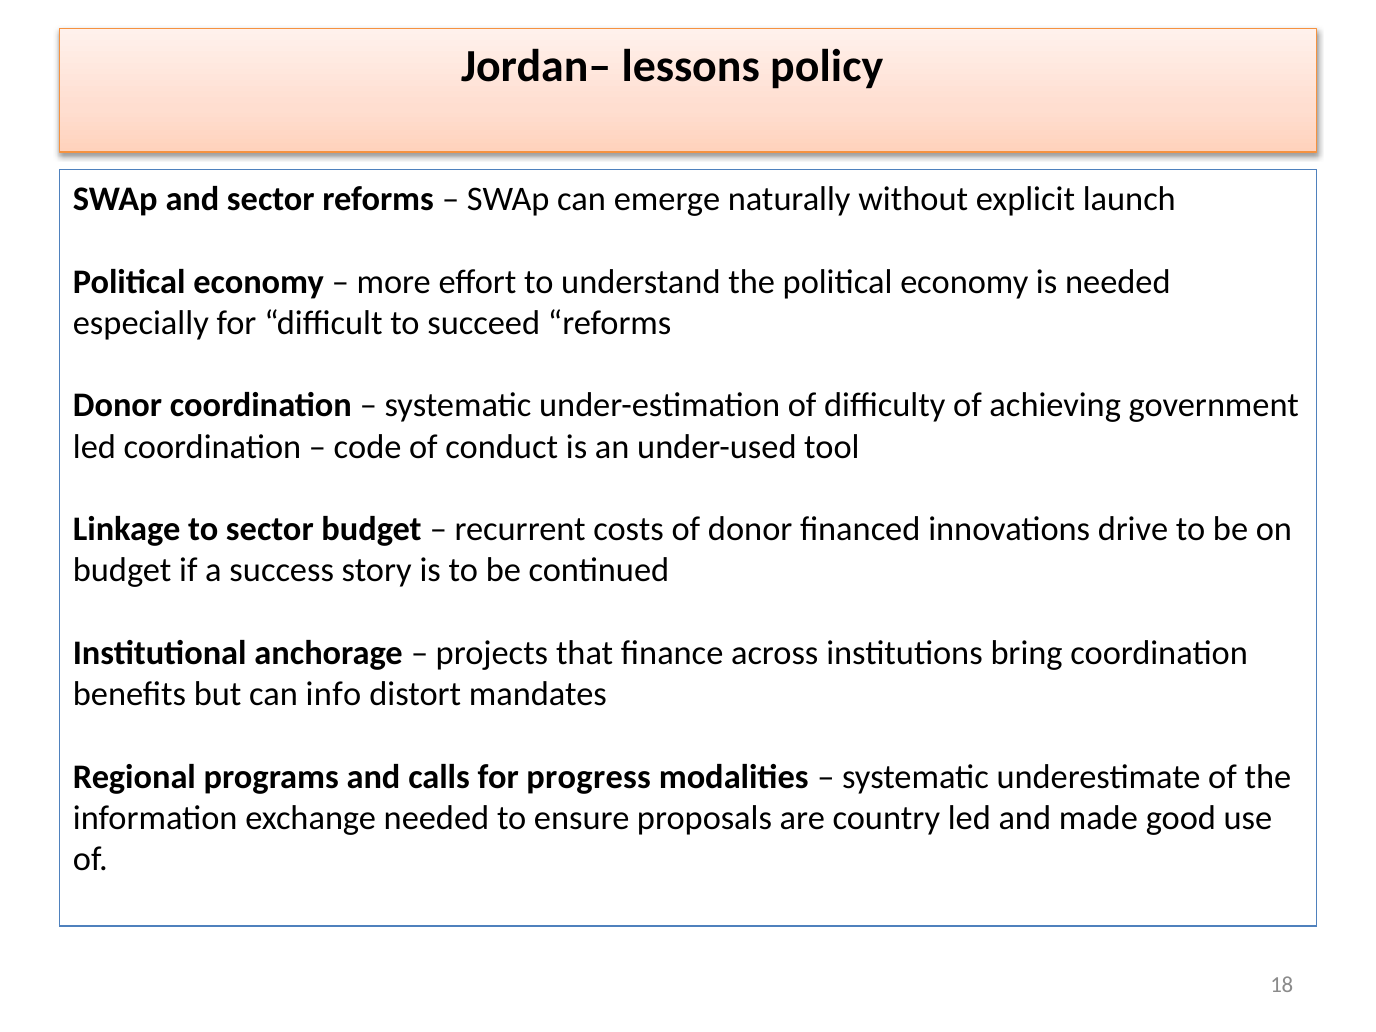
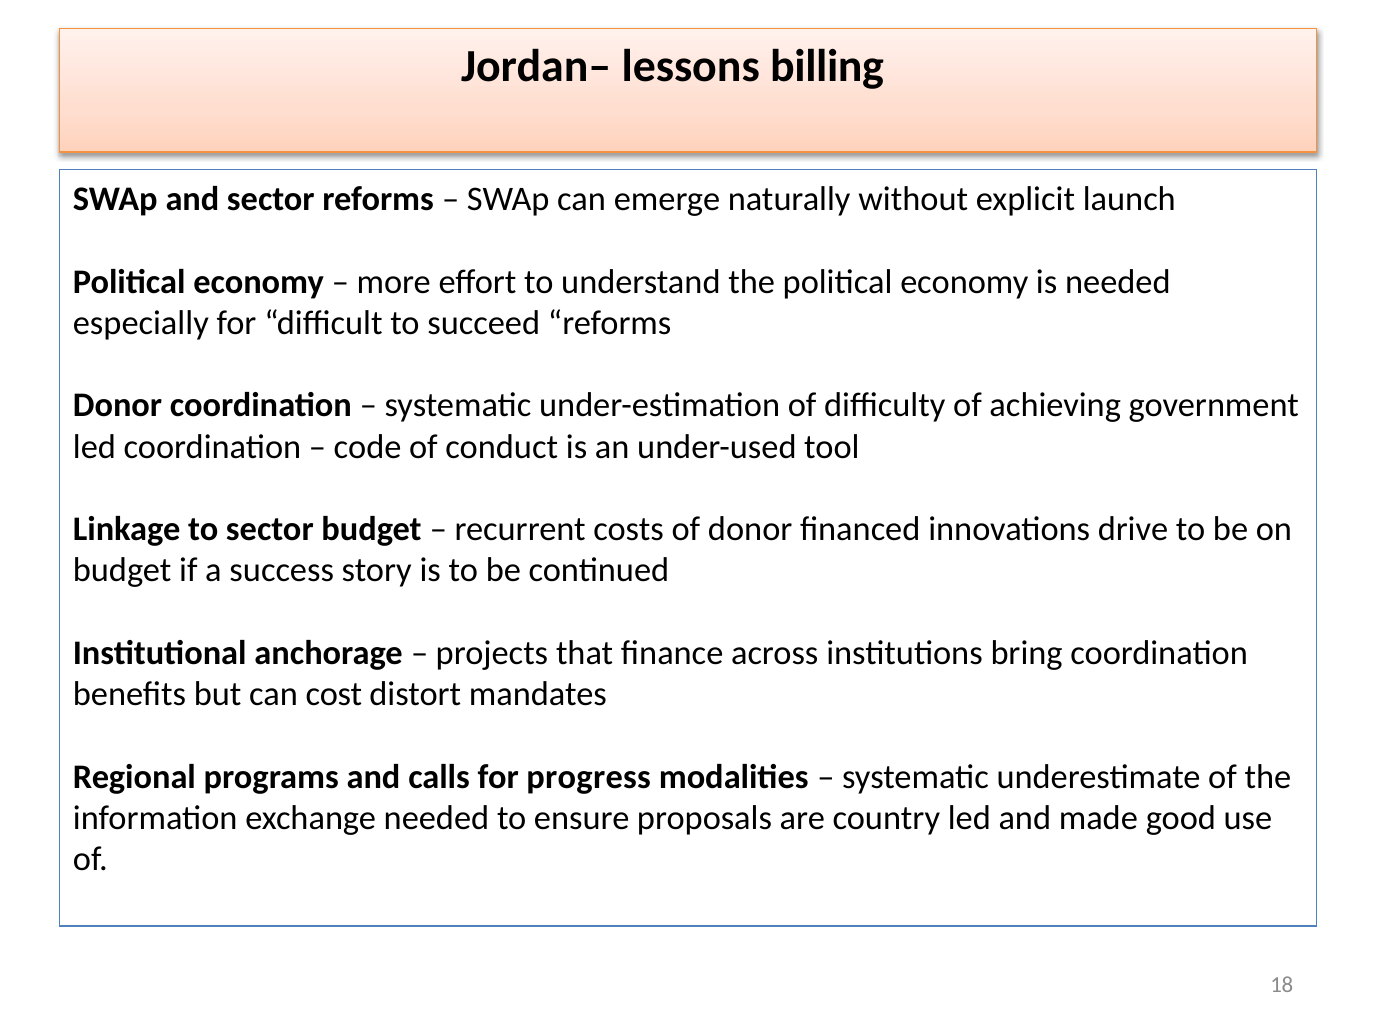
policy: policy -> billing (827, 66)
info: info -> cost (334, 694)
